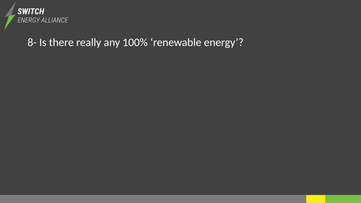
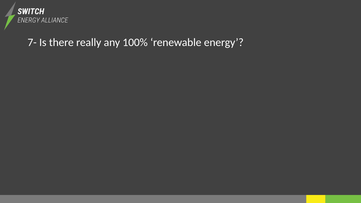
8-: 8- -> 7- (32, 42)
